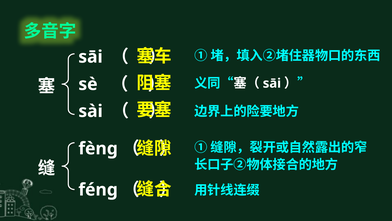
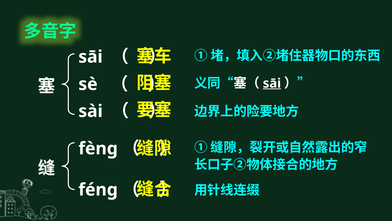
sāi underline: none -> present (272, 83)
